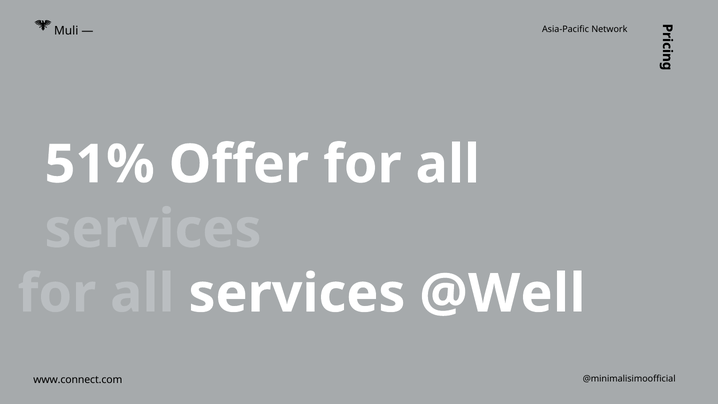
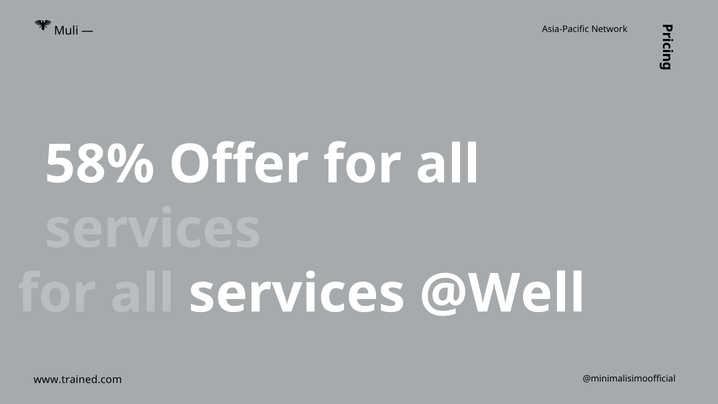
51%: 51% -> 58% (100, 164)
www.connect.com: www.connect.com -> www.trained.com (78, 380)
